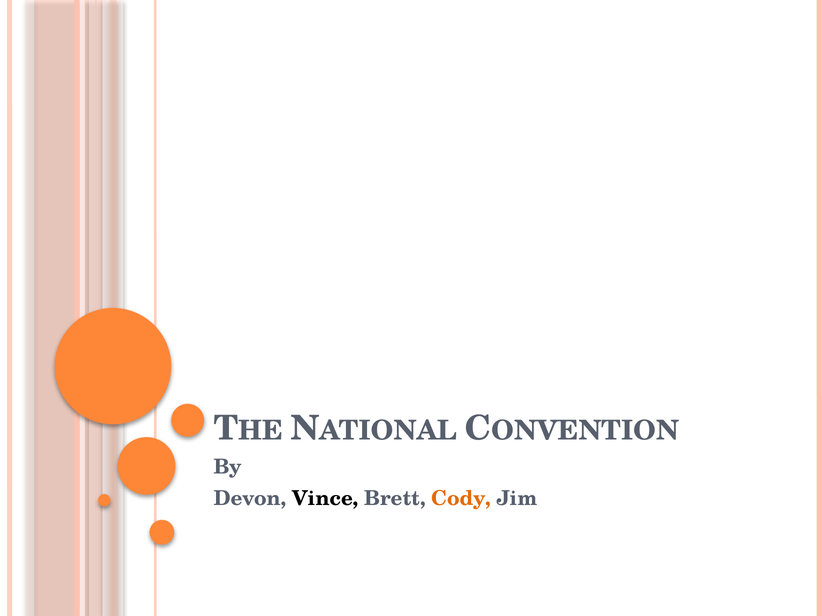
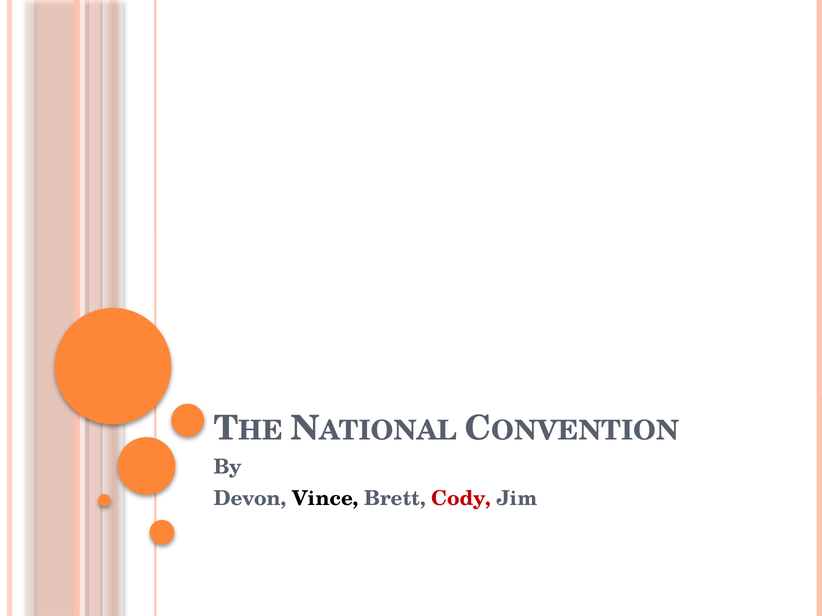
Cody colour: orange -> red (461, 499)
